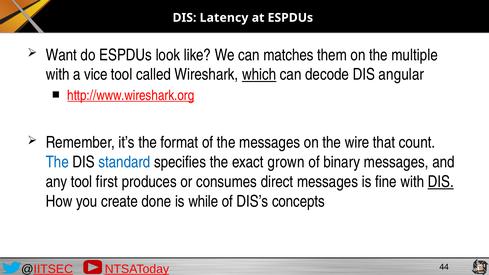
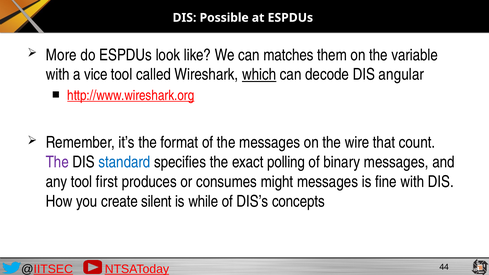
Latency: Latency -> Possible (224, 18)
Want: Want -> More (61, 55)
multiple: multiple -> variable (415, 55)
The colour: blue -> purple (57, 162)
grown: grown -> polling (286, 162)
direct: direct -> might (277, 182)
DIS underline: present -> none (441, 182)
done: done -> silent (157, 201)
